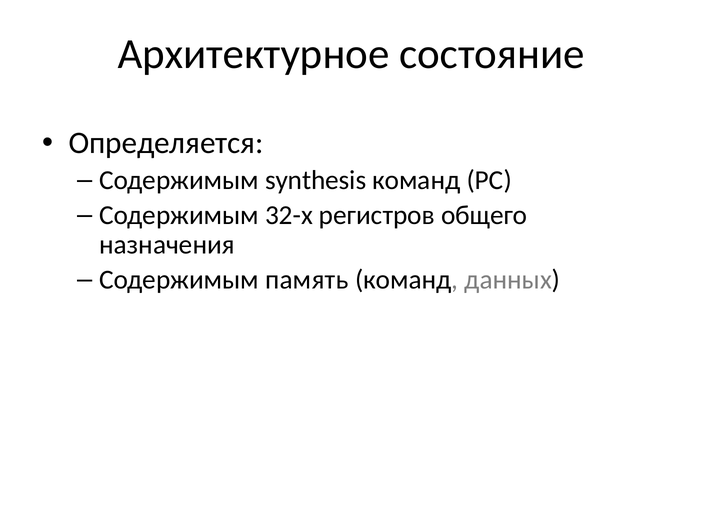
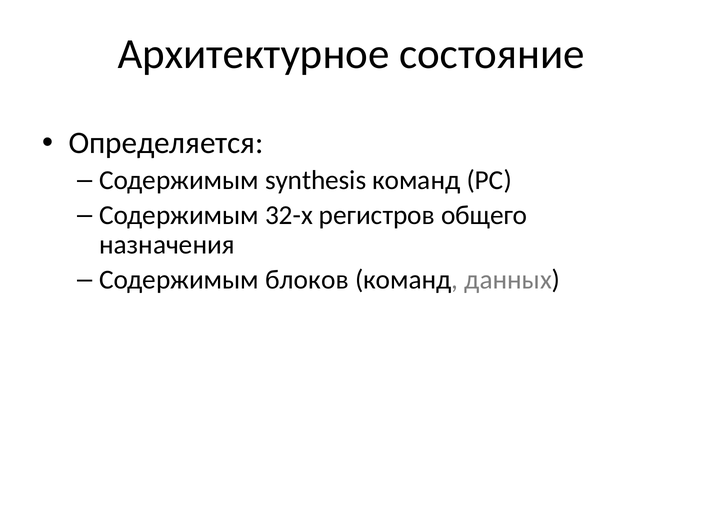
память: память -> блоков (307, 280)
